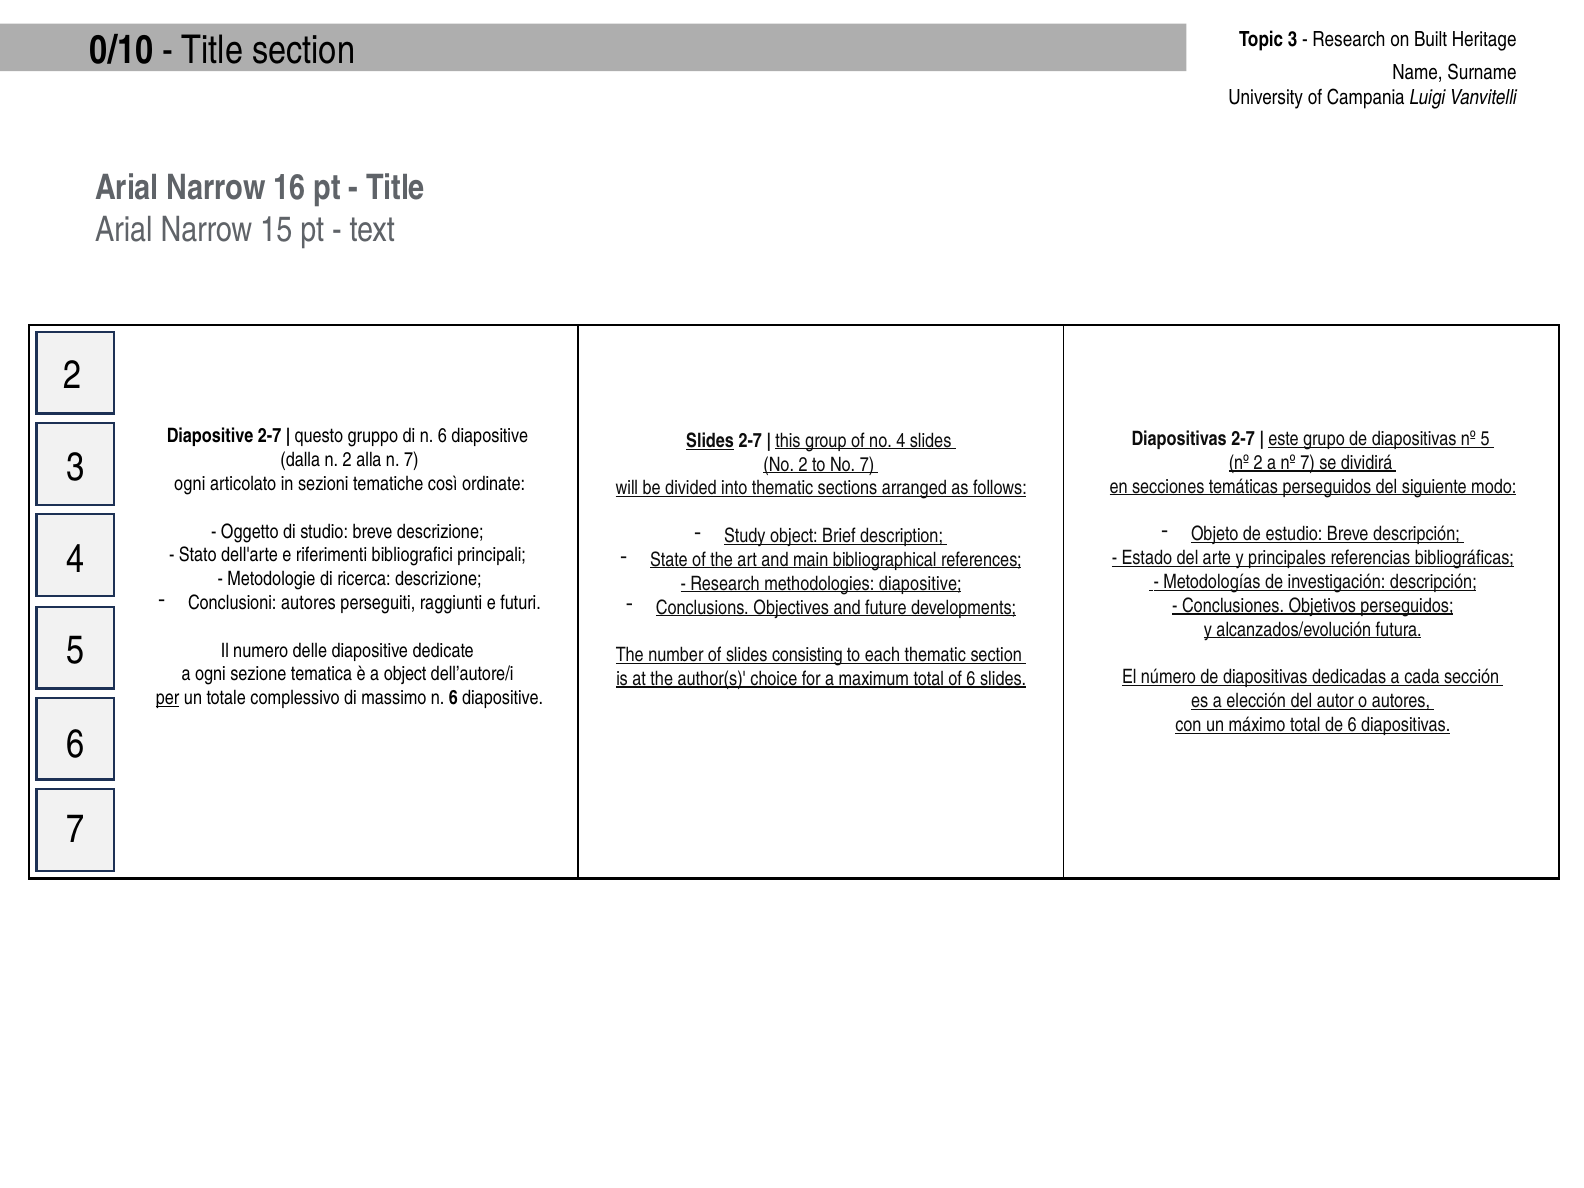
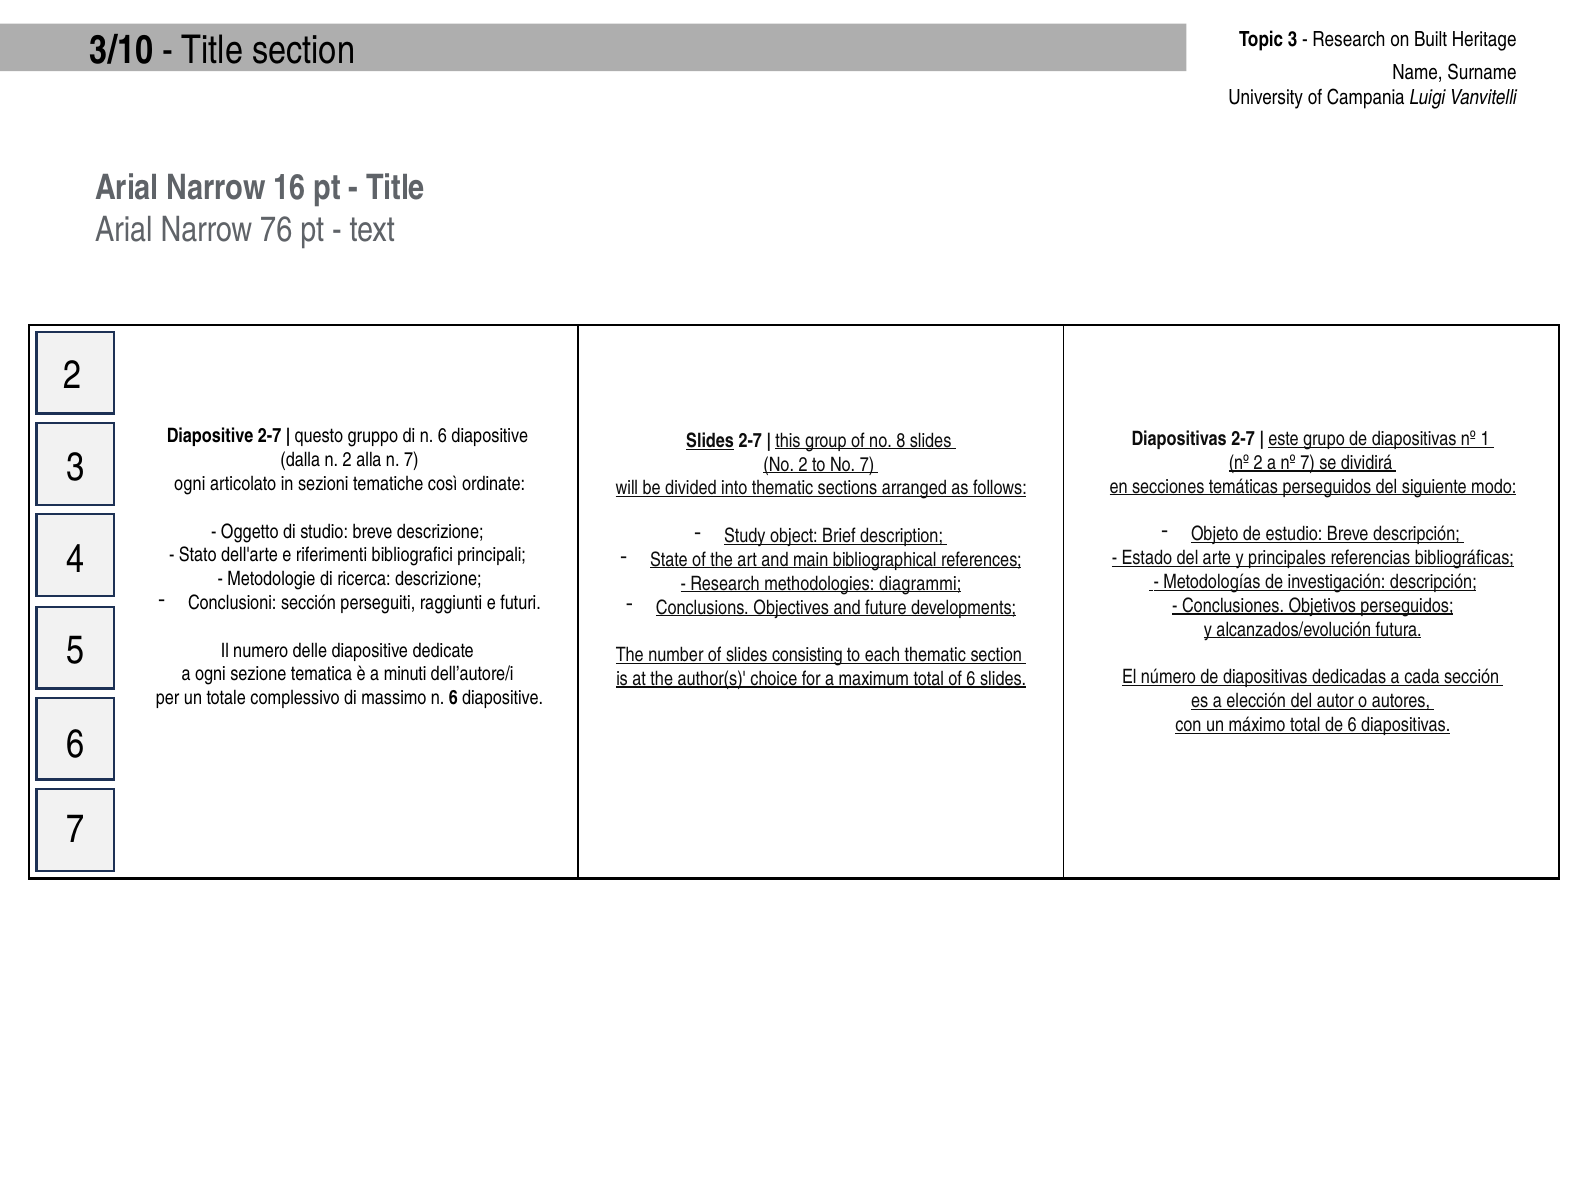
0/10: 0/10 -> 3/10 (122, 50)
15: 15 -> 76 (276, 230)
nº 5: 5 -> 1 (1485, 439)
no 4: 4 -> 8 (901, 441)
methodologies diapositive: diapositive -> diagrammi (920, 584)
Conclusioni autores: autores -> sección (309, 603)
a object: object -> minuti (405, 674)
per underline: present -> none (168, 698)
